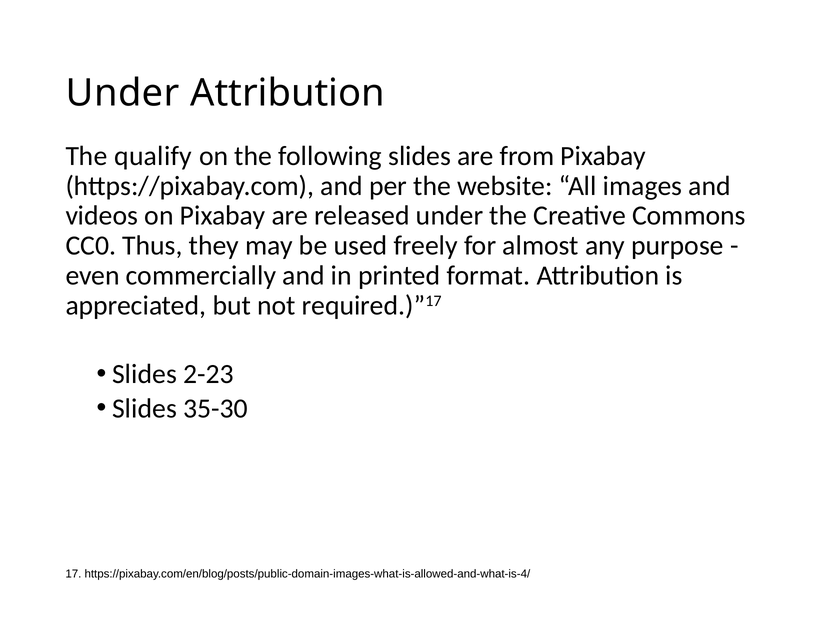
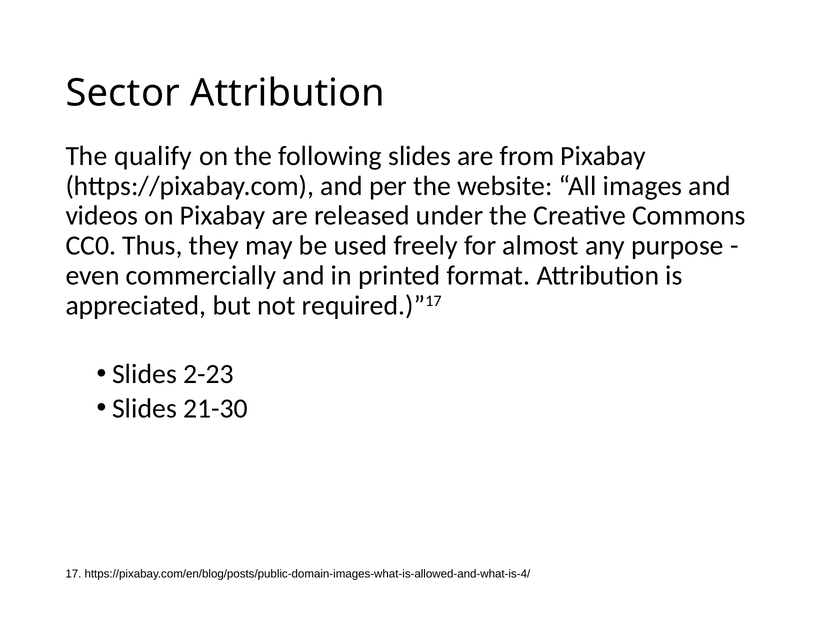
Under: Under -> Sector (123, 93)
35-30: 35-30 -> 21-30 (215, 408)
